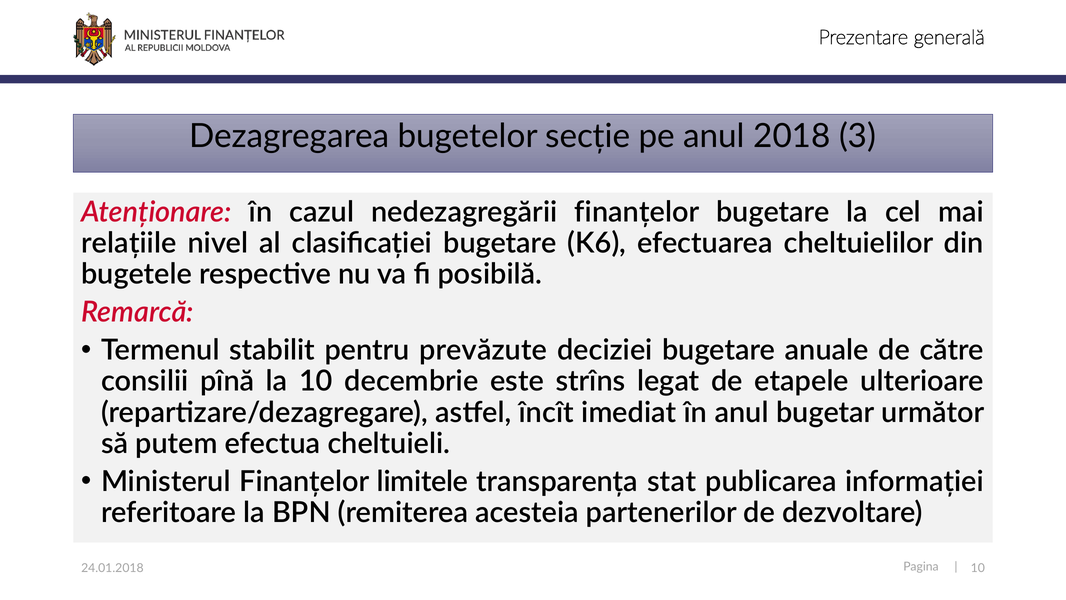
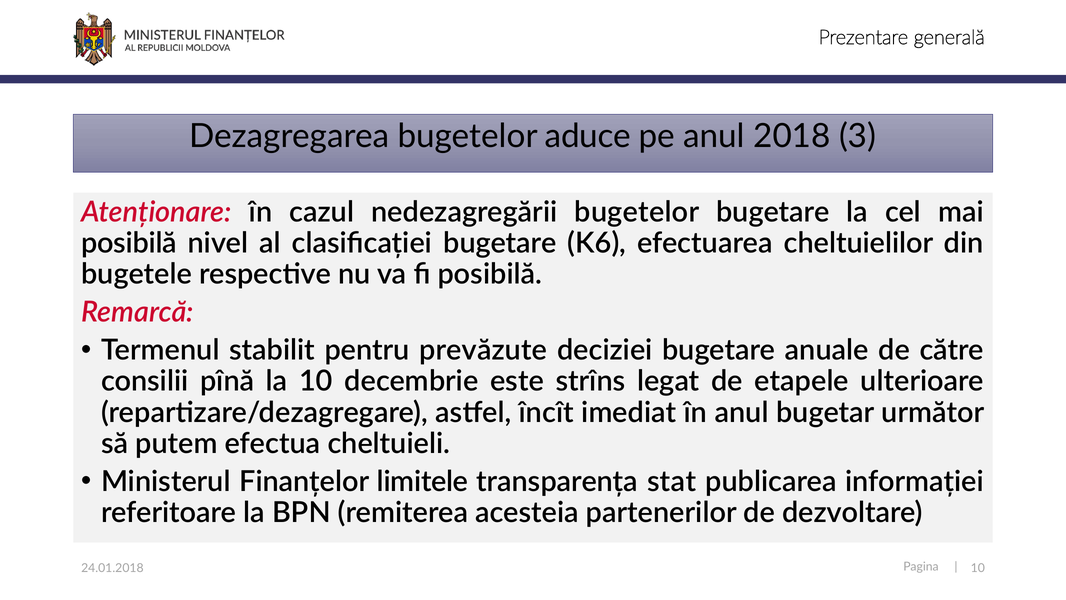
secție: secție -> aduce (588, 136)
nedezagregării finanțelor: finanțelor -> bugetelor (637, 212)
relațiile: relațiile -> posibilă (129, 243)
